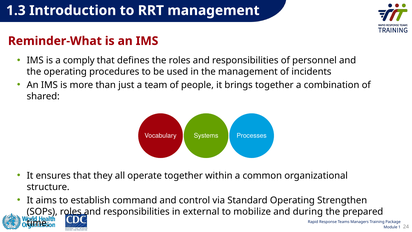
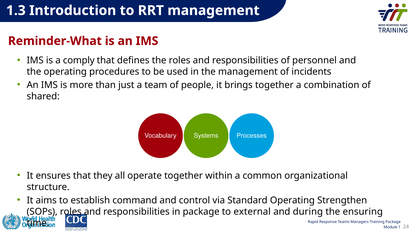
in external: external -> package (201, 211)
mobilize: mobilize -> external (252, 211)
prepared: prepared -> ensuring (363, 211)
